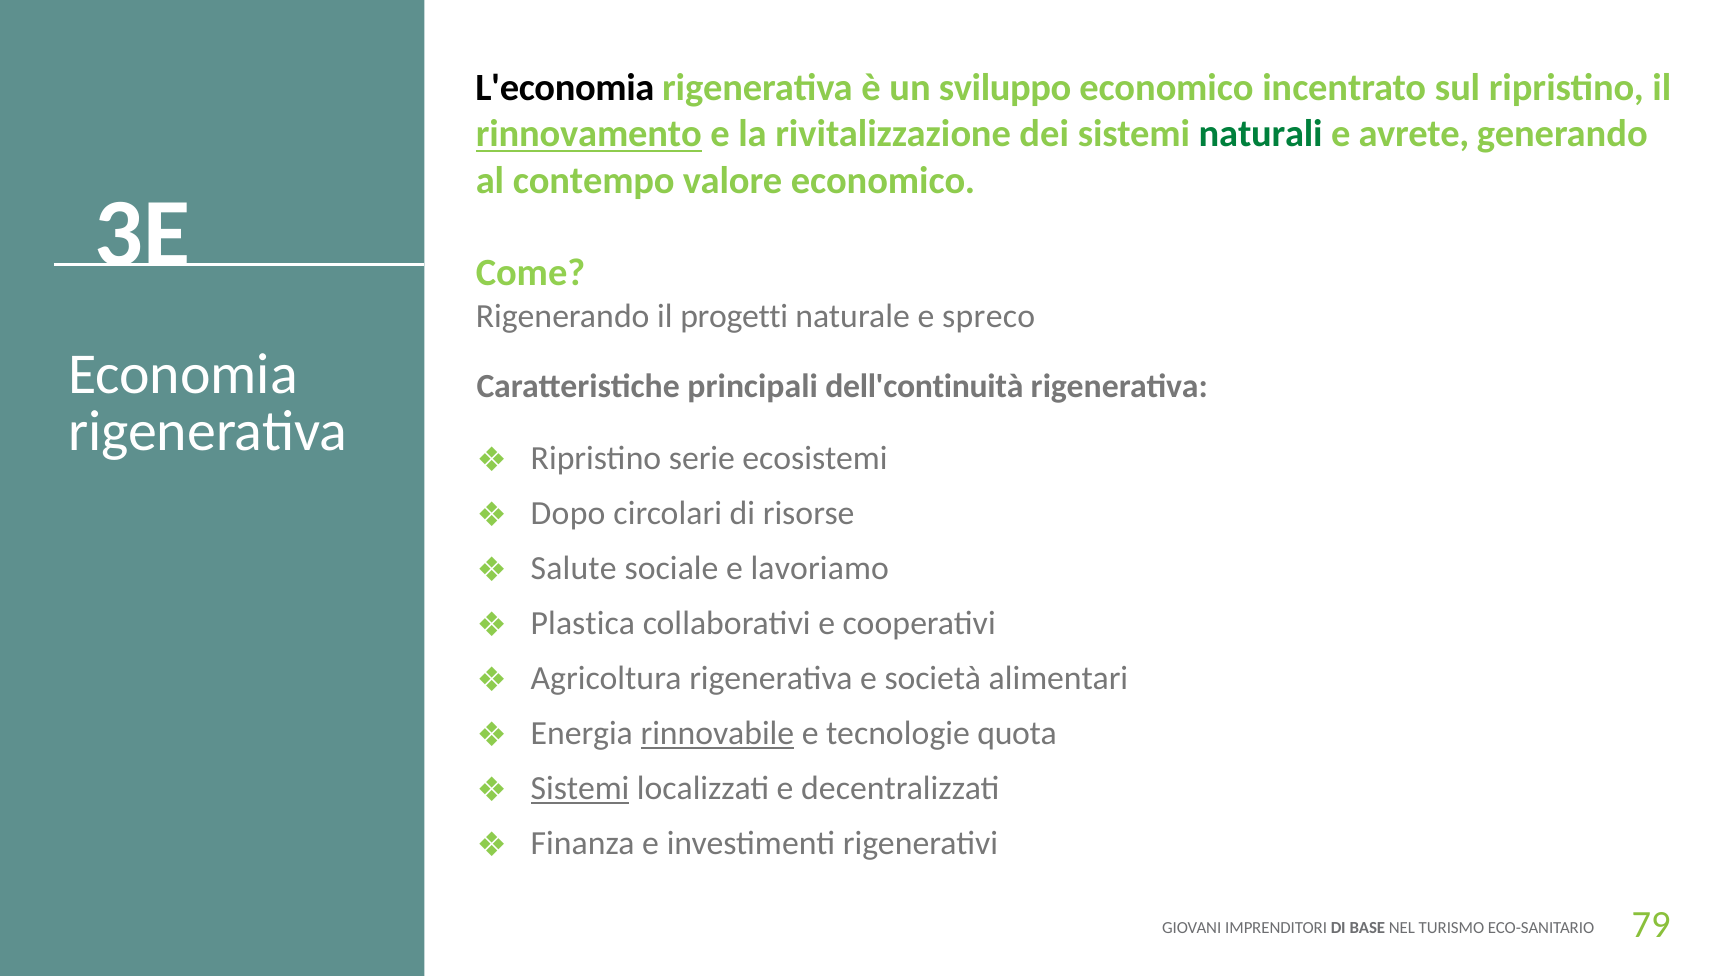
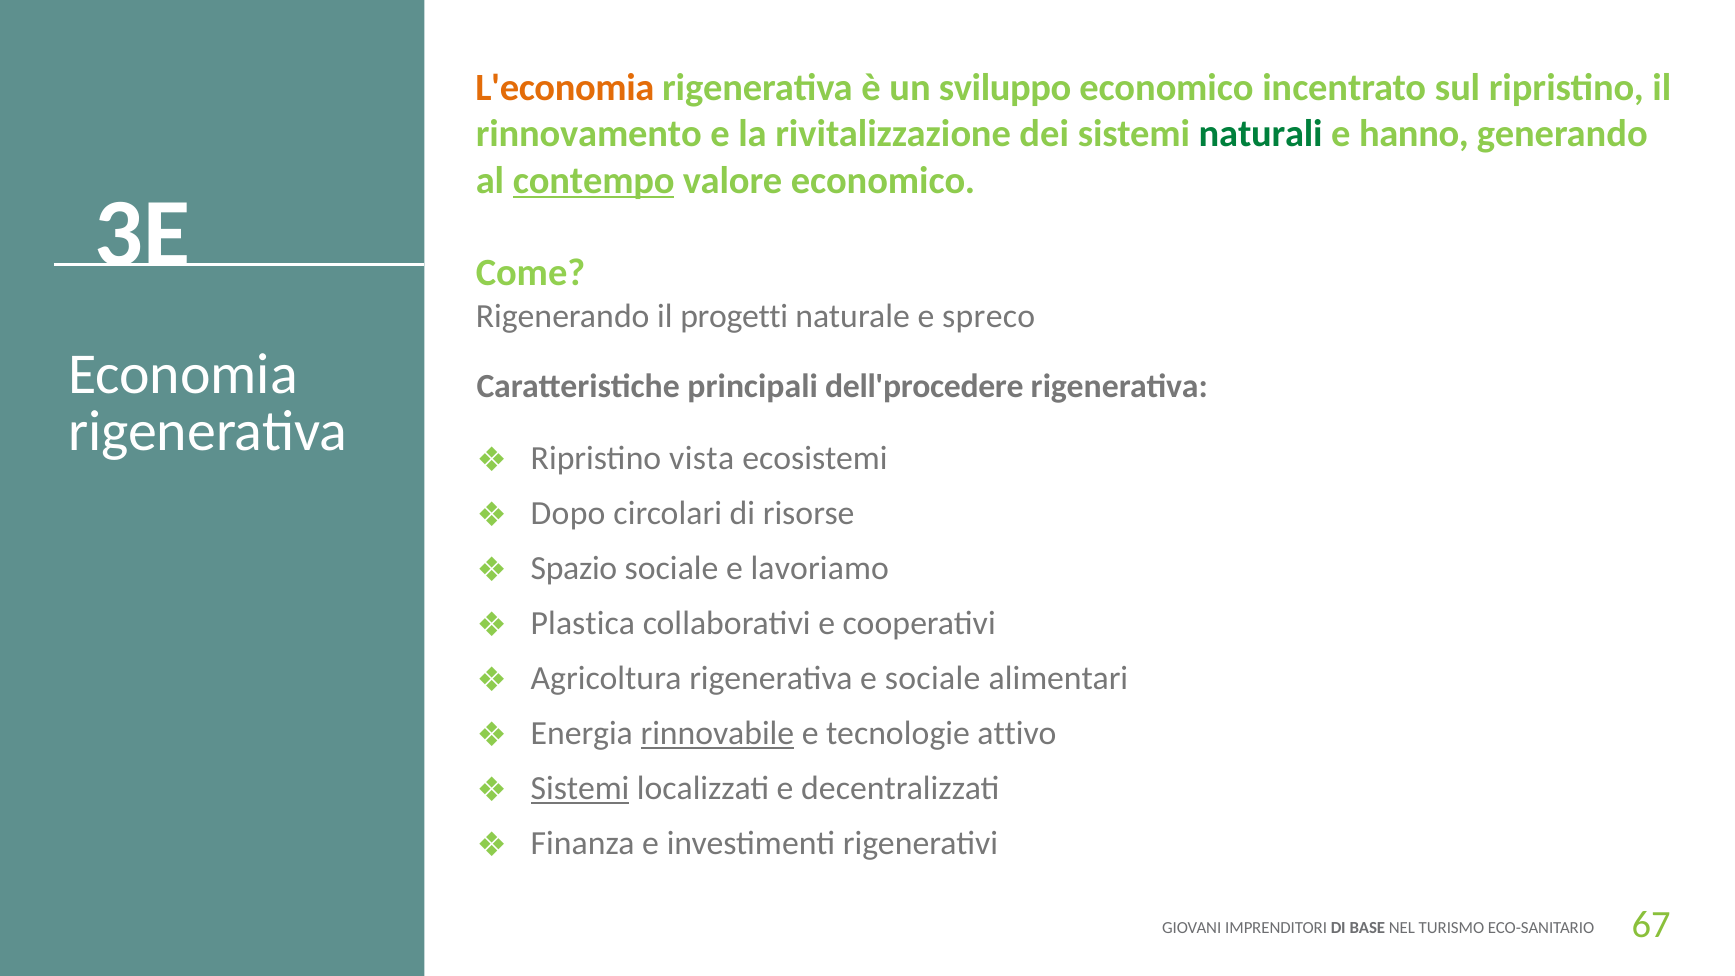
L'economia colour: black -> orange (565, 88)
rinnovamento underline: present -> none (589, 134)
avrete: avrete -> hanno (1414, 134)
contempo underline: none -> present (594, 180)
dell'continuità: dell'continuità -> dell'procedere (924, 386)
serie: serie -> vista (702, 459)
Salute: Salute -> Spazio (574, 569)
e società: società -> sociale (933, 679)
quota: quota -> attivo (1017, 734)
79: 79 -> 67 (1651, 925)
